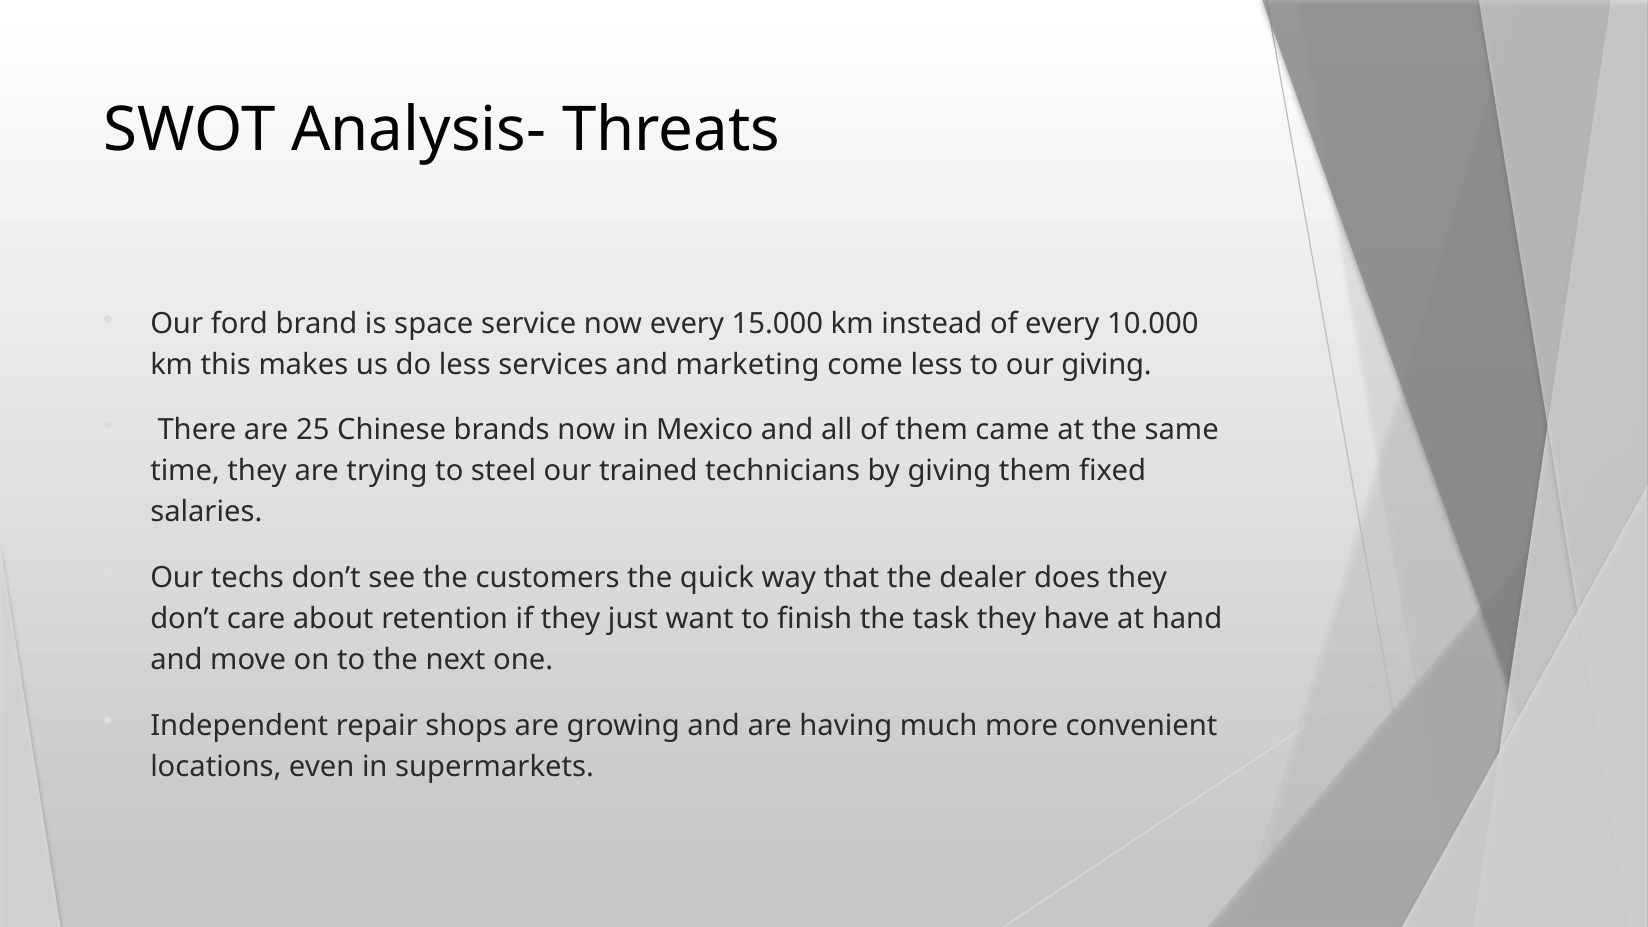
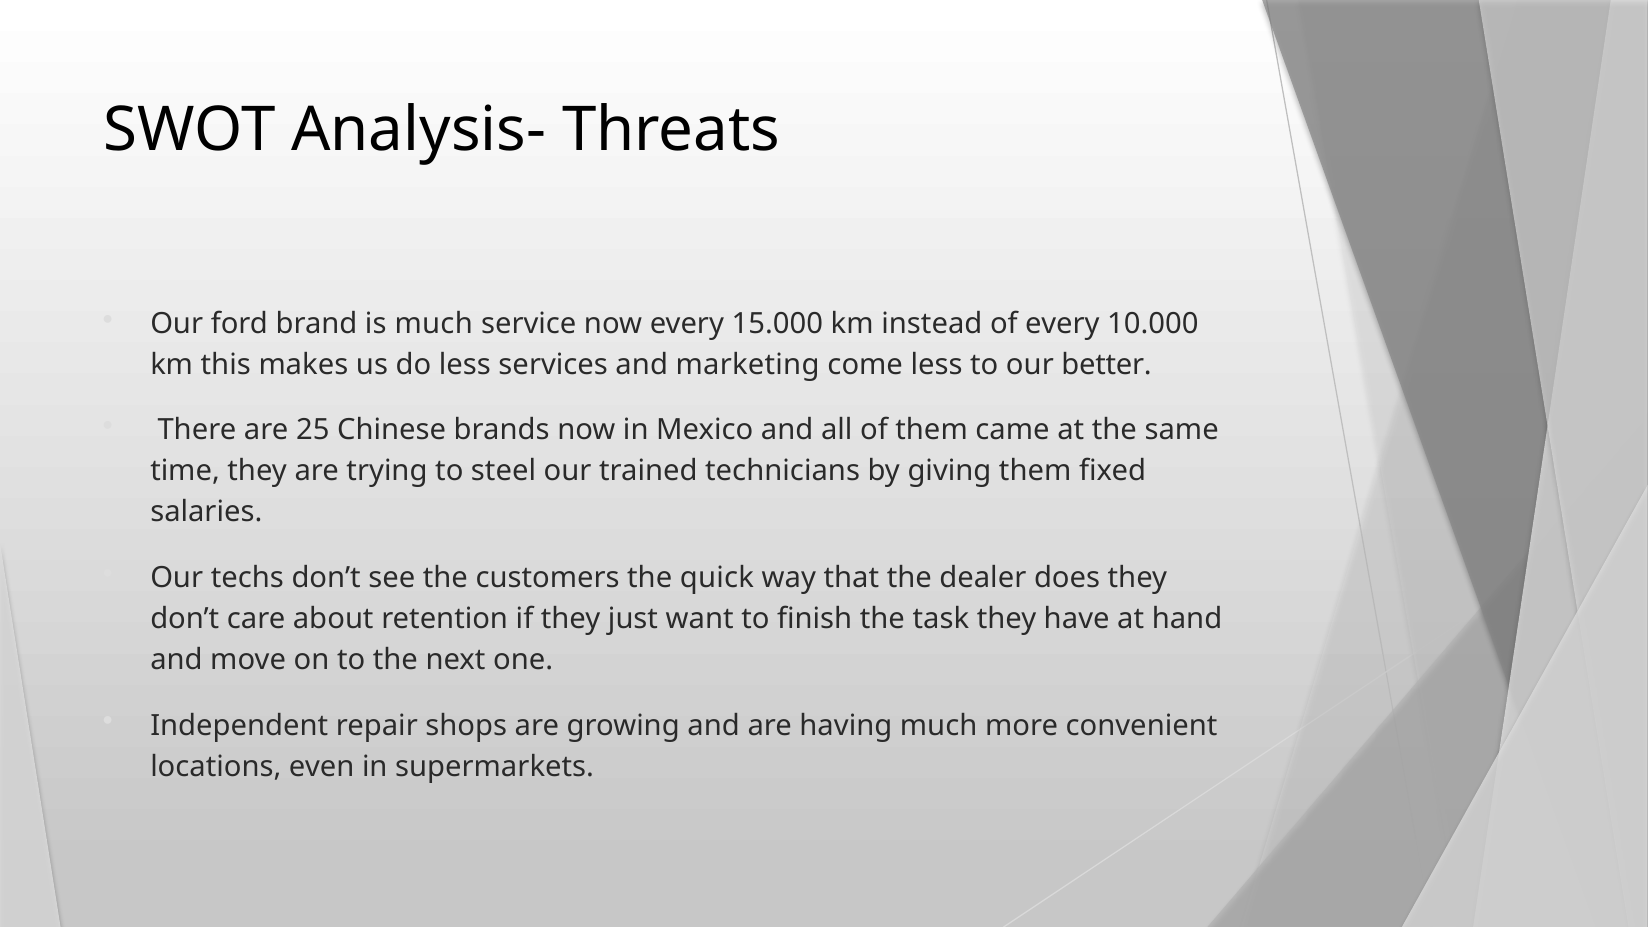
is space: space -> much (434, 324)
our giving: giving -> better (1107, 365)
